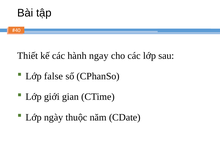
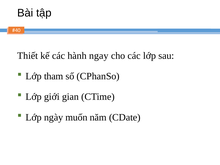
false: false -> tham (54, 76)
thuộc: thuộc -> muốn (76, 117)
